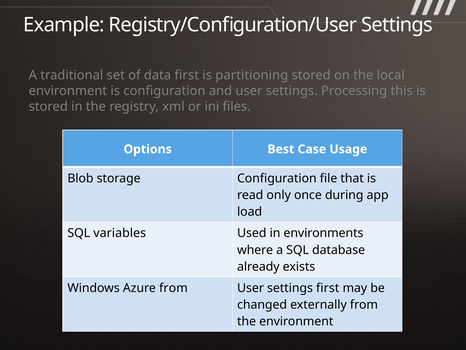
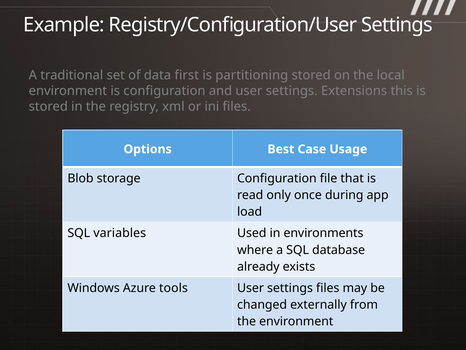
Processing: Processing -> Extensions (354, 91)
Azure from: from -> tools (173, 288)
settings first: first -> files (328, 288)
